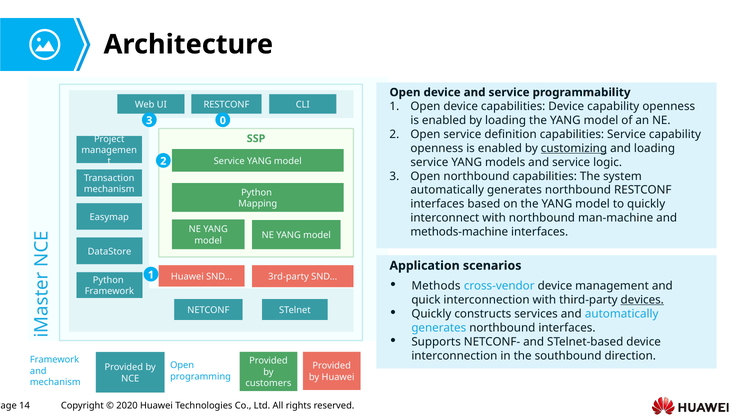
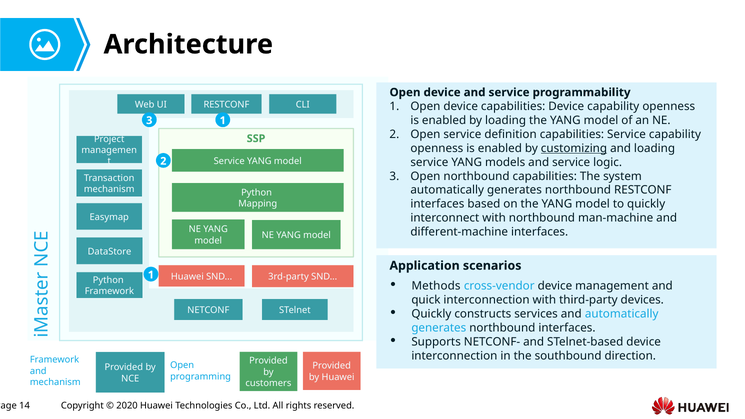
3 0: 0 -> 1 (223, 121)
methods-machine: methods-machine -> different-machine (459, 232)
devices underline: present -> none (642, 300)
